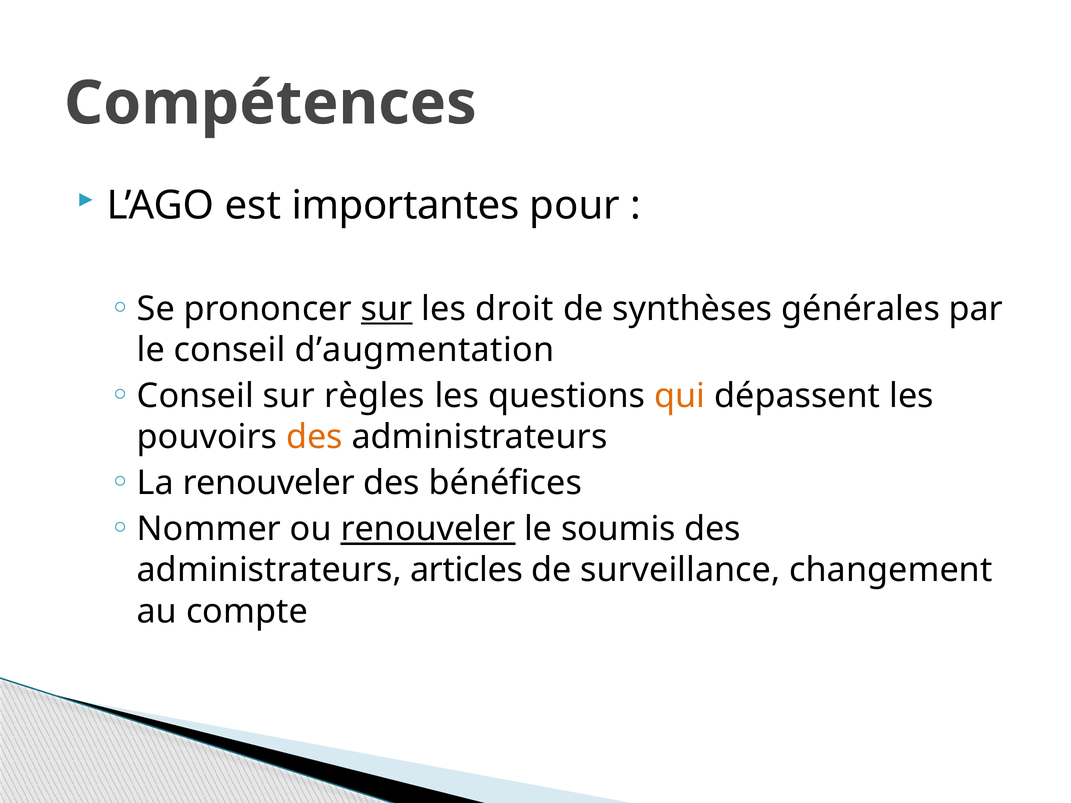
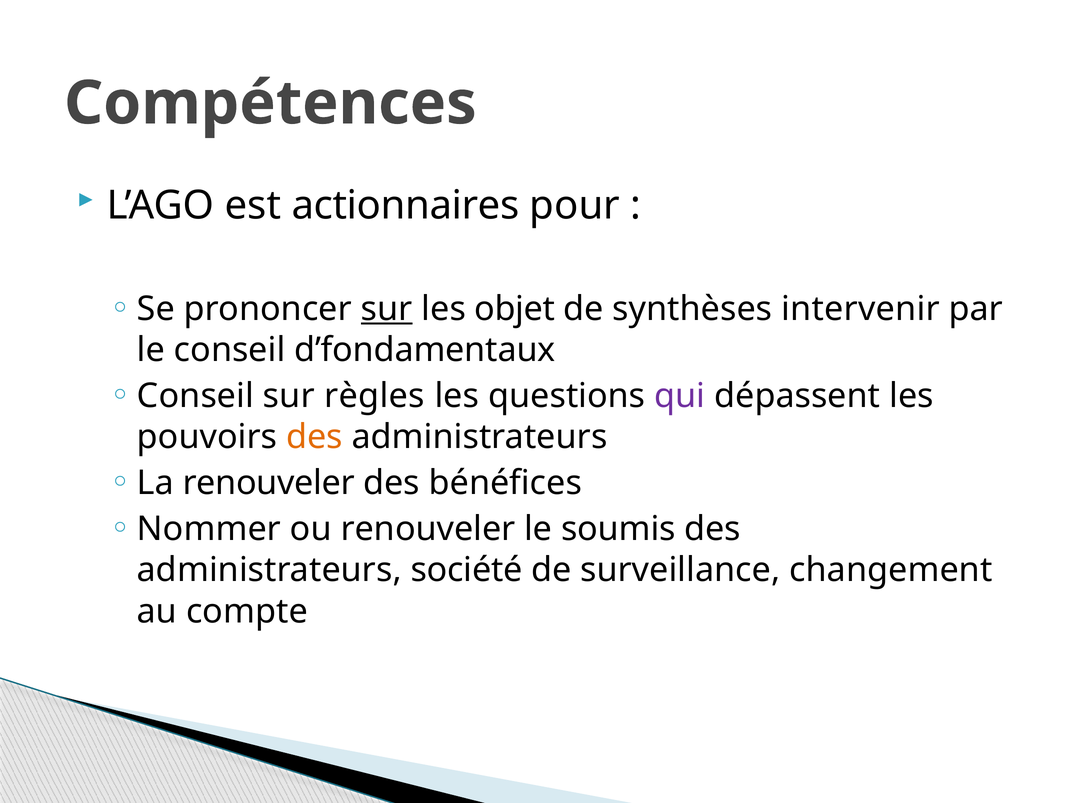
importantes: importantes -> actionnaires (406, 206)
droit: droit -> objet (515, 309)
générales: générales -> intervenir (860, 309)
d’augmentation: d’augmentation -> d’fondamentaux (425, 350)
qui colour: orange -> purple (680, 396)
renouveler underline: present -> none (428, 529)
articles: articles -> société (467, 570)
